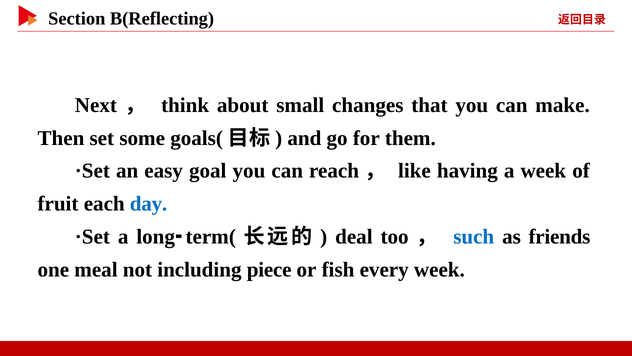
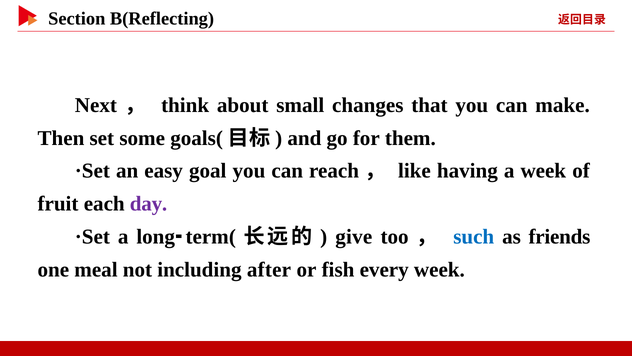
day colour: blue -> purple (149, 204)
deal: deal -> give (354, 236)
piece: piece -> after (269, 269)
